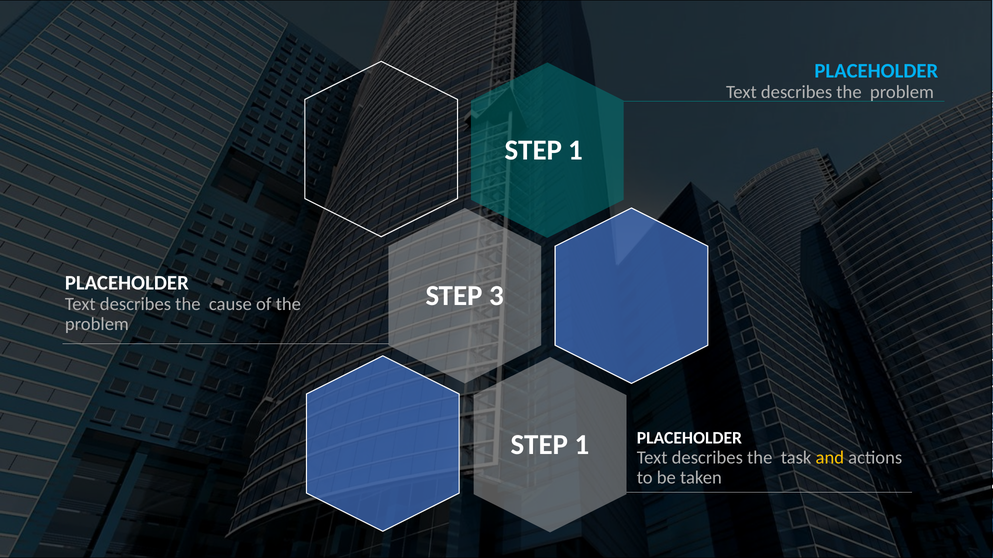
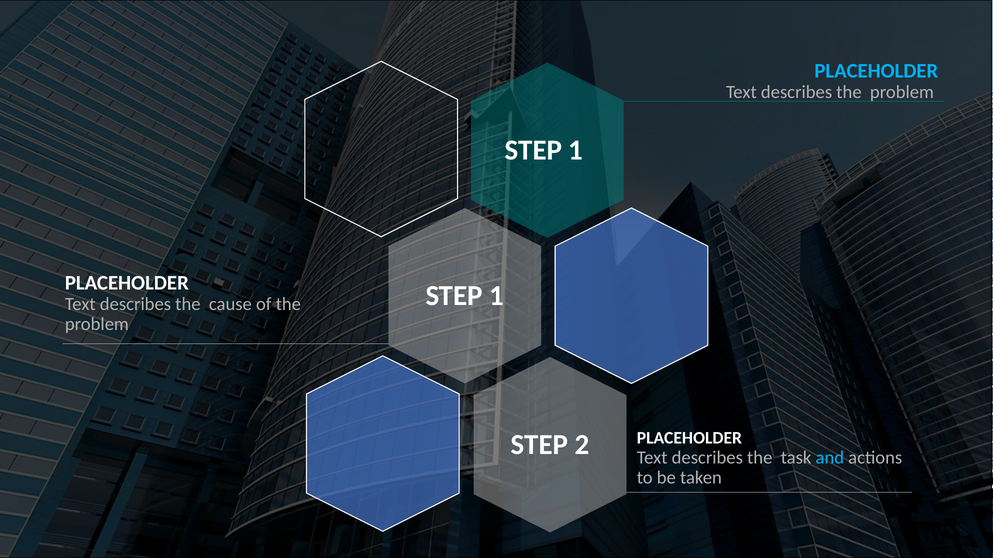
3: 3 -> 1 (497, 296)
1: 1 -> 2 (582, 445)
and colour: yellow -> light blue (830, 458)
